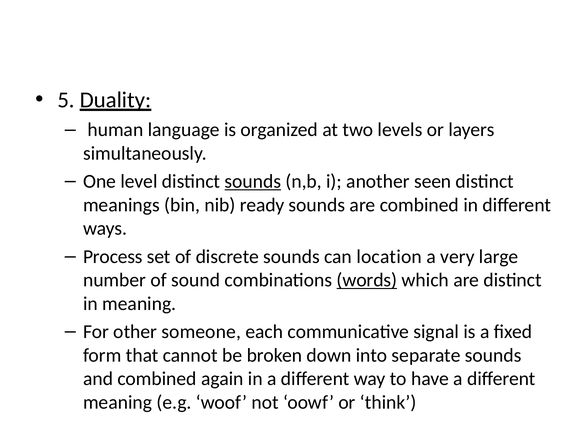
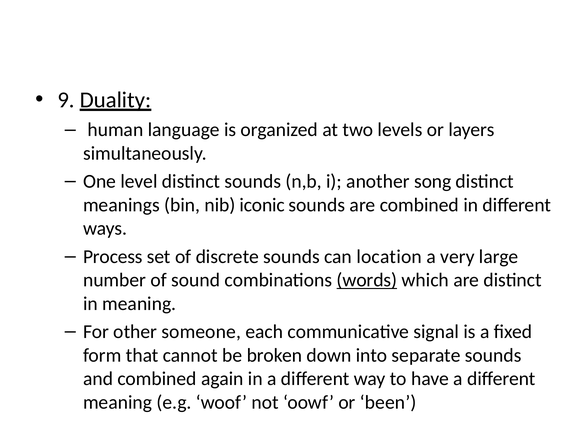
5: 5 -> 9 (66, 100)
sounds underline: present -> none (253, 181)
seen: seen -> song (433, 181)
ready: ready -> iconic (262, 205)
think: think -> been (388, 402)
